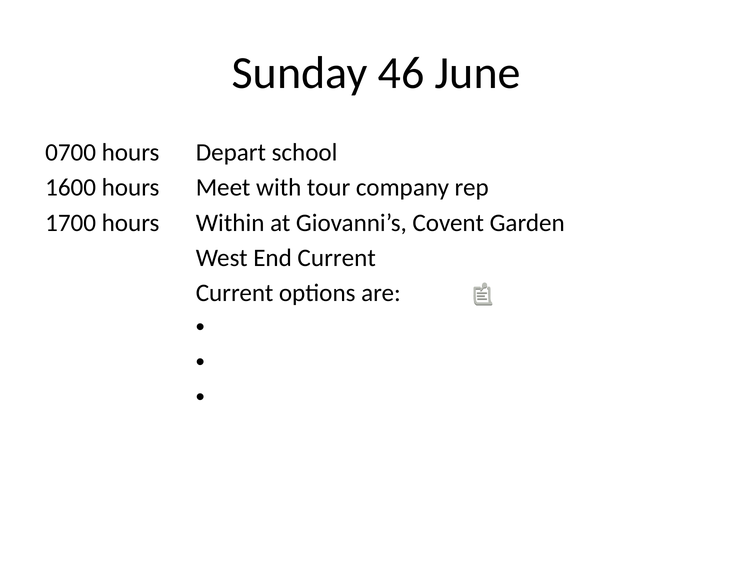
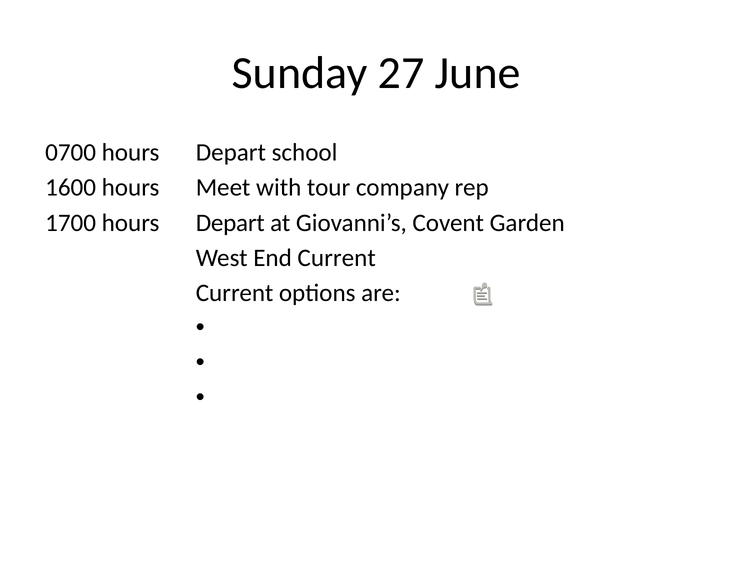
46: 46 -> 27 (401, 73)
1700 hours Within: Within -> Depart (230, 223)
